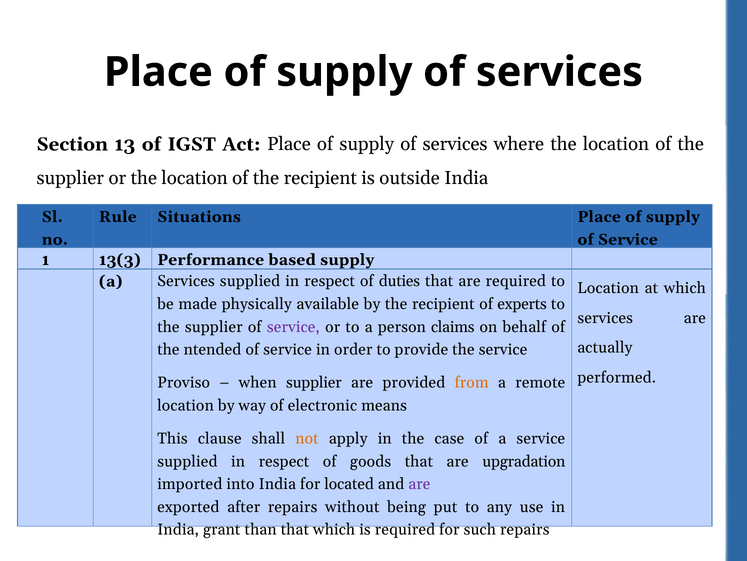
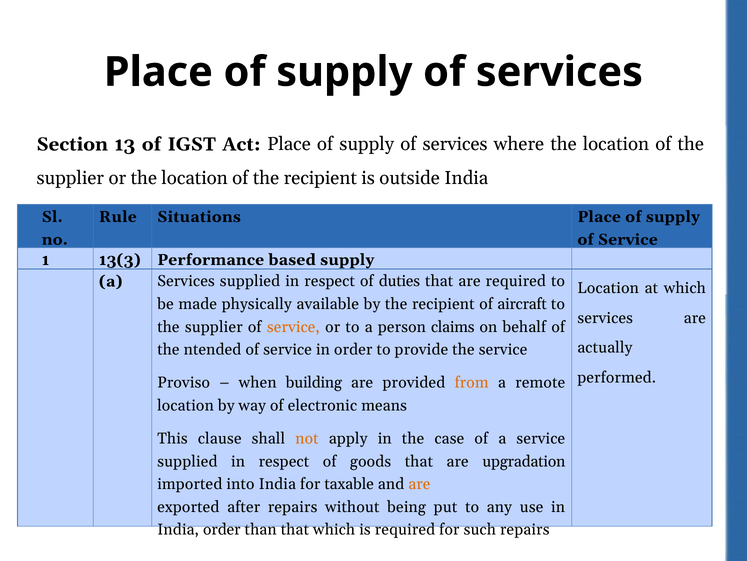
experts: experts -> aircraft (522, 304)
service colour: purple -> orange (293, 326)
when supplier: supplier -> building (314, 382)
located: located -> taxable (349, 484)
are colour: purple -> orange (419, 484)
India grant: grant -> order (222, 529)
